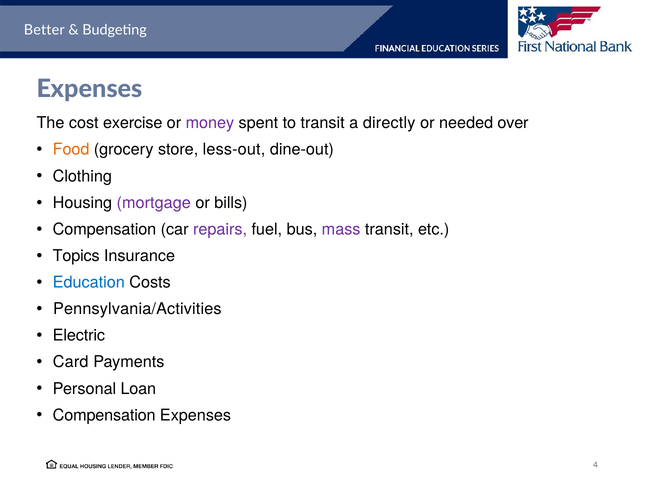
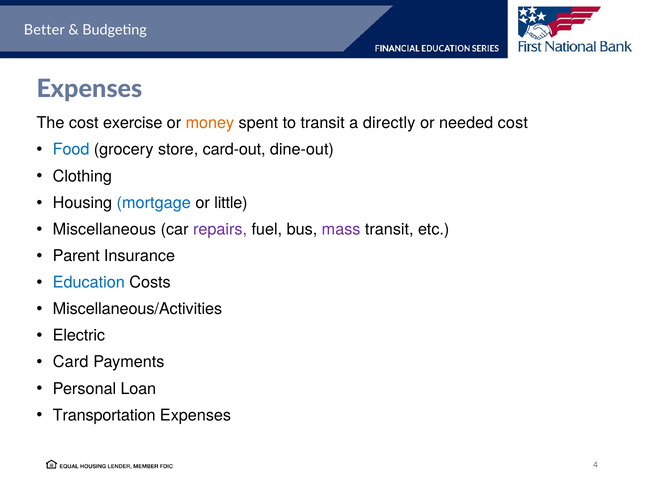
money colour: purple -> orange (210, 123)
needed over: over -> cost (513, 123)
Food colour: orange -> blue (71, 150)
less-out: less-out -> card-out (234, 150)
mortgage colour: purple -> blue (154, 203)
bills: bills -> little (231, 203)
Compensation: Compensation -> Miscellaneous (104, 229)
Topics: Topics -> Parent (76, 256)
Pennsylvania/Activities: Pennsylvania/Activities -> Miscellaneous/Activities (137, 309)
Compensation: Compensation -> Transportation (104, 415)
